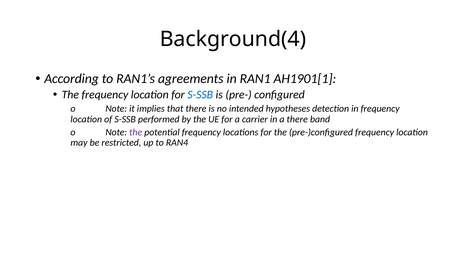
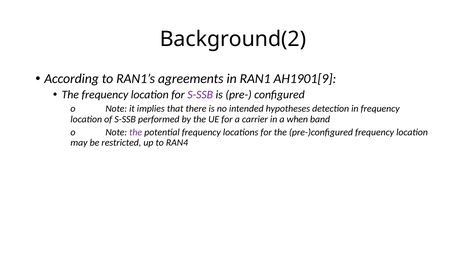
Background(4: Background(4 -> Background(2 (233, 39)
AH1901[1: AH1901[1 -> AH1901[9 (305, 79)
S-SSB colour: blue -> purple (200, 95)
a there: there -> when (297, 119)
